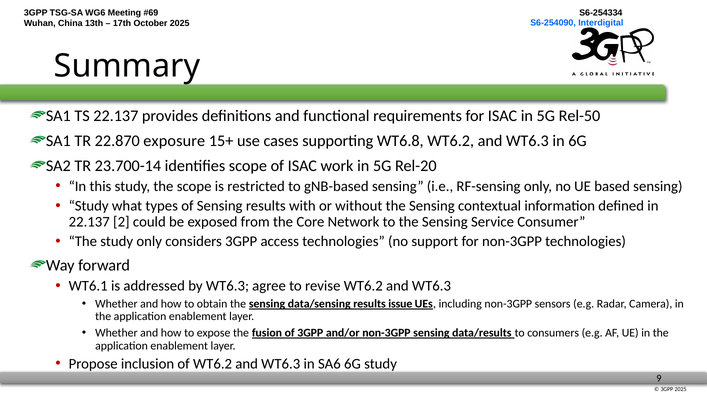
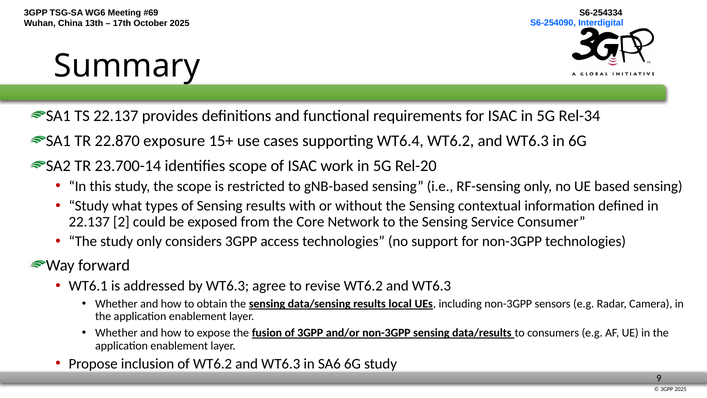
Rel-50: Rel-50 -> Rel-34 (579, 116)
WT6.8: WT6.8 -> WT6.4 (400, 141)
issue: issue -> local (400, 304)
